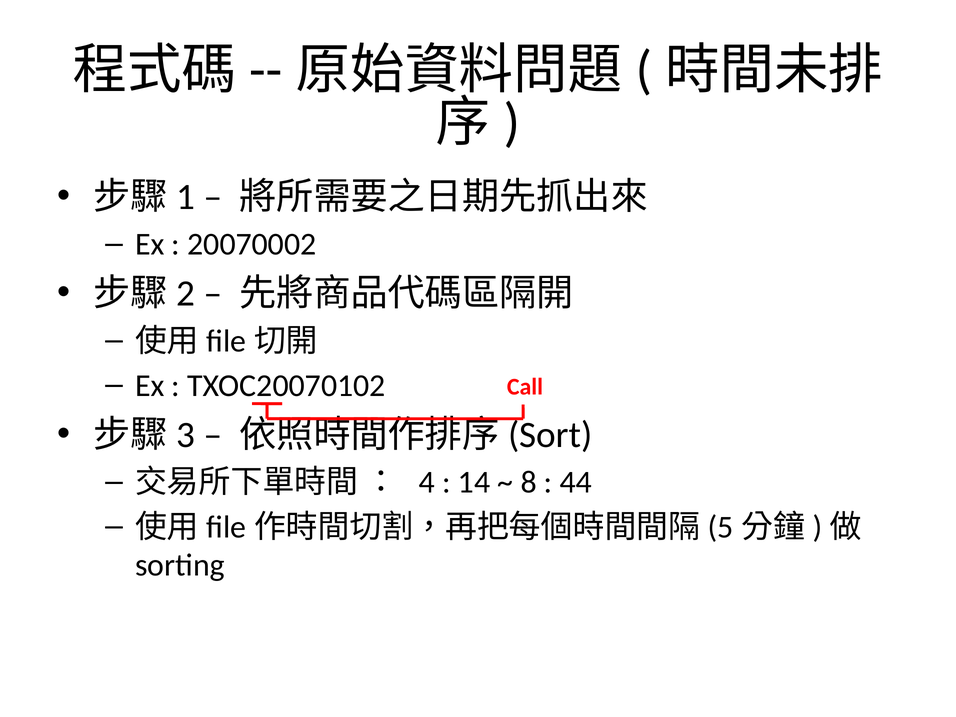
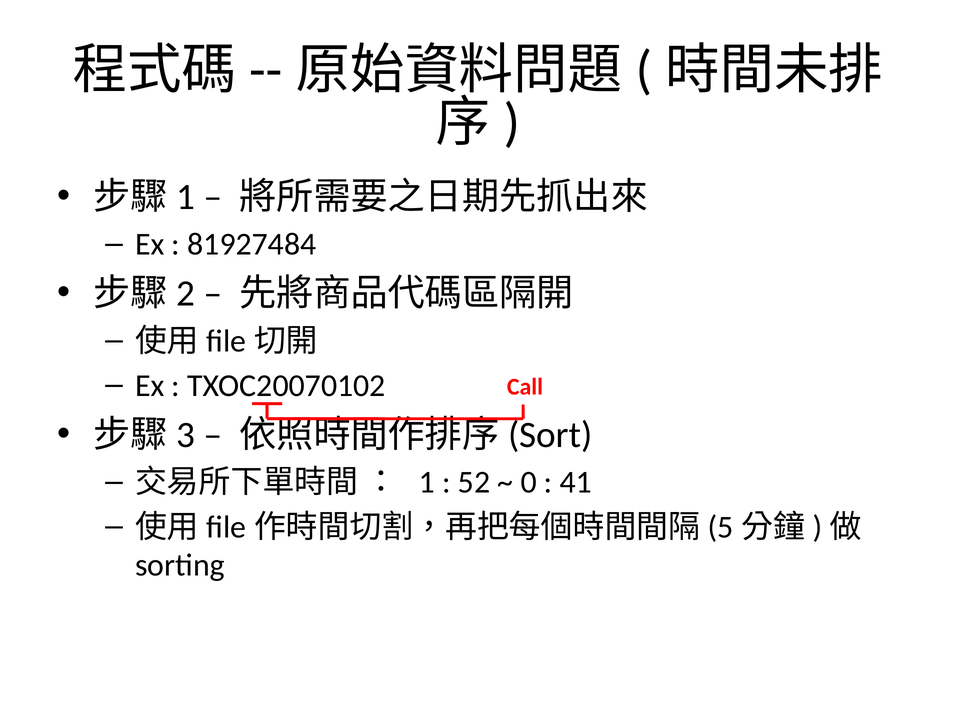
20070002: 20070002 -> 81927484 (252, 244)
4: 4 -> 1 (427, 482)
14: 14 -> 52 (474, 482)
8: 8 -> 0 (529, 482)
44: 44 -> 41 (576, 482)
